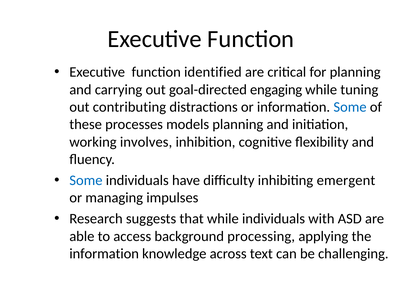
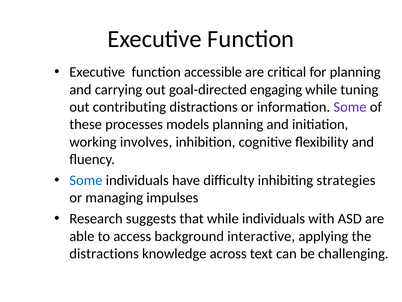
identified: identified -> accessible (213, 72)
Some colour: blue -> purple (350, 107)
emergent: emergent -> strategies (346, 180)
processing: processing -> interactive (261, 236)
information: information -> distractions (104, 253)
